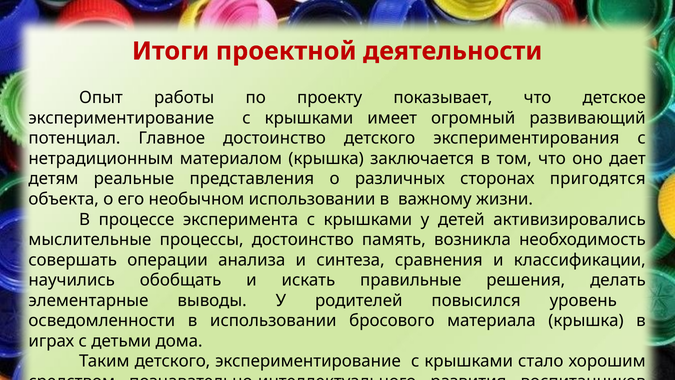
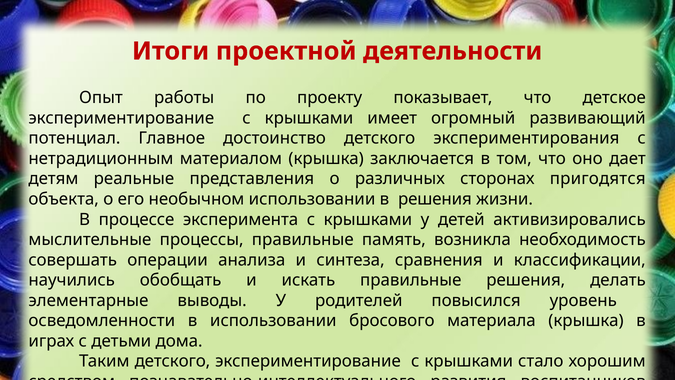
в важному: важному -> решения (435, 199)
процессы достоинство: достоинство -> правильные (303, 240)
